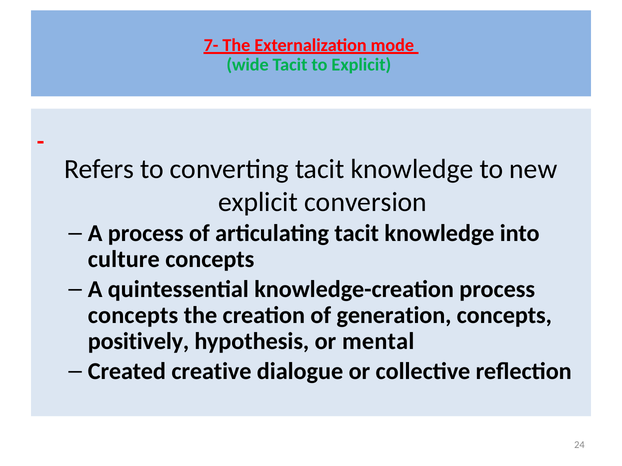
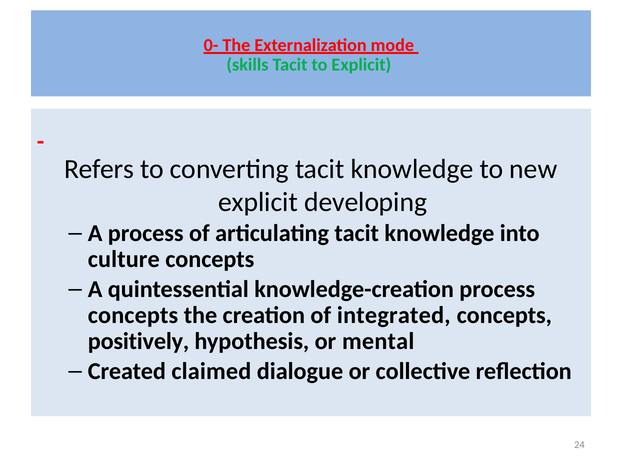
7-: 7- -> 0- (211, 45)
wide: wide -> skills (248, 65)
conversion: conversion -> developing (366, 202)
generation: generation -> integrated (394, 316)
creative: creative -> claimed (211, 371)
